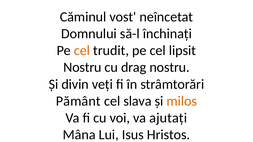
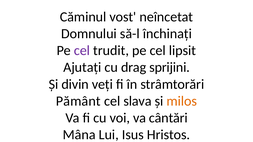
cel colour: orange -> purple (82, 51)
Nostru: Nostru -> Ajutați (82, 68)
drag nostru: nostru -> sprijini (170, 68)
ajutați: ajutați -> cântări (168, 118)
